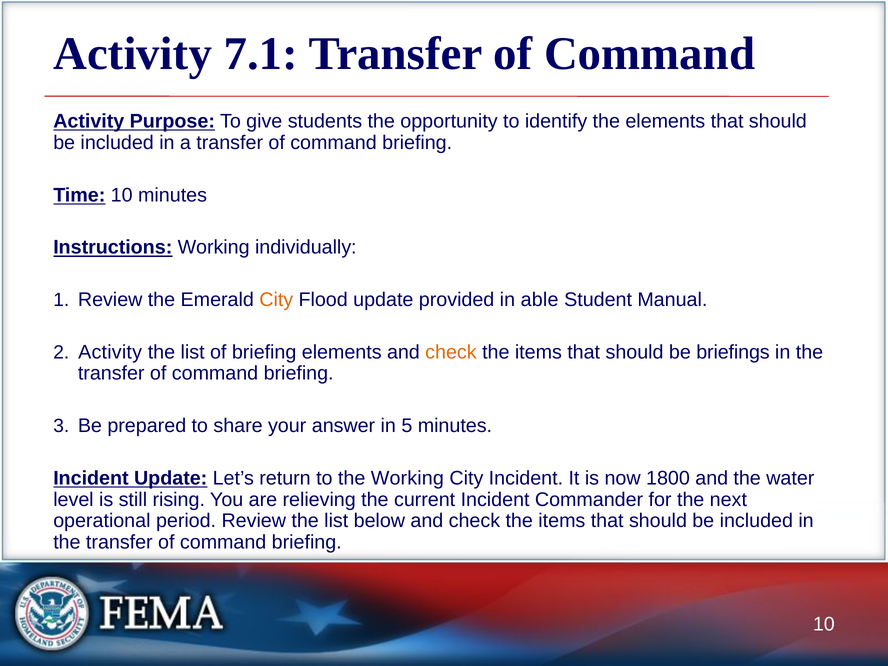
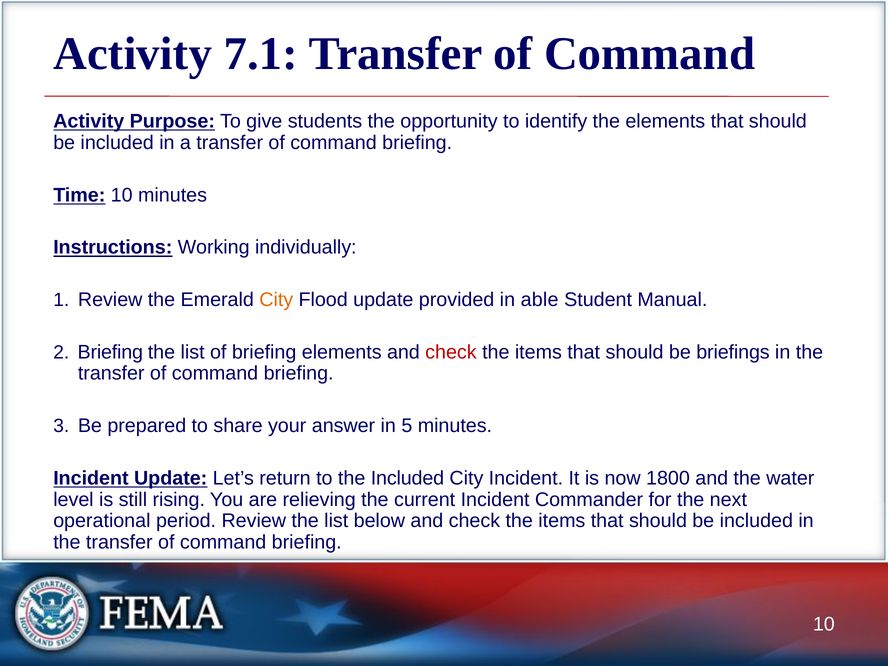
Activity: Activity -> Briefing (110, 352)
check colour: orange -> red (451, 352)
the Working: Working -> Included (407, 478)
